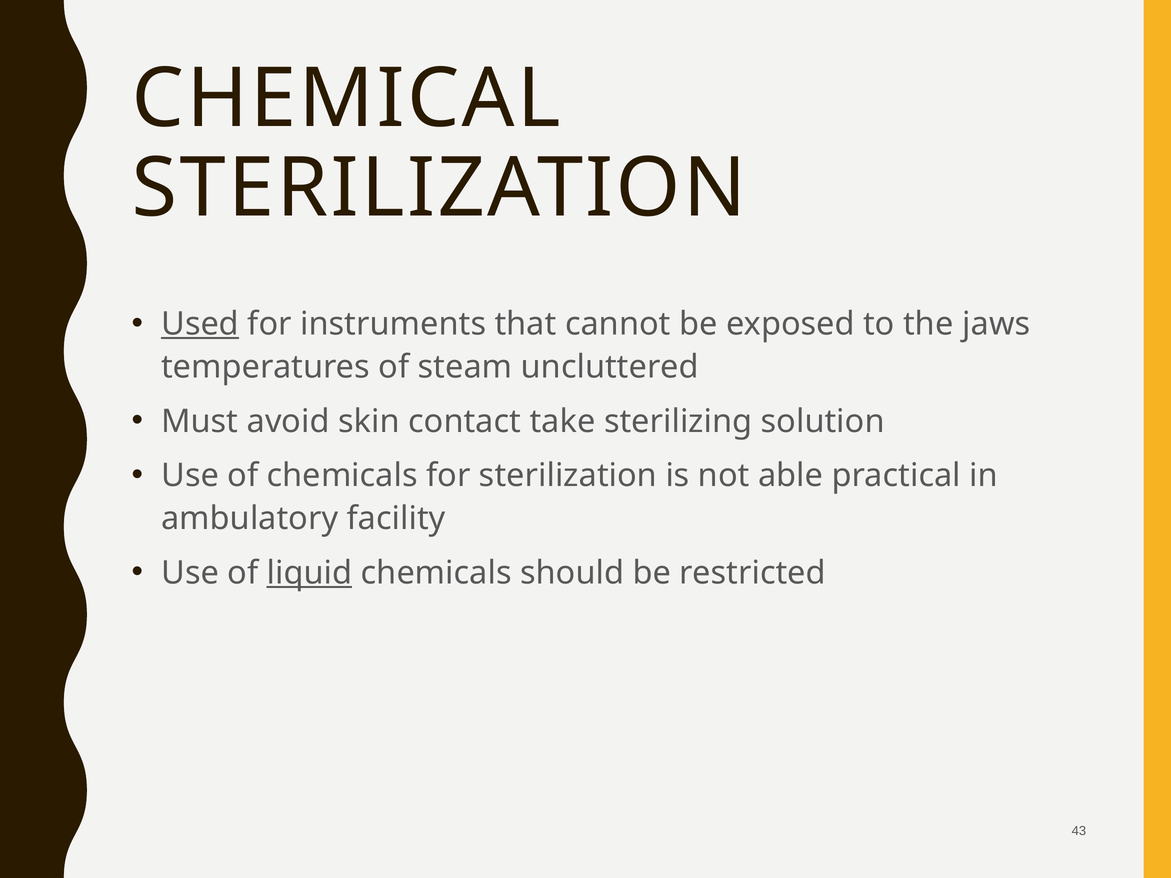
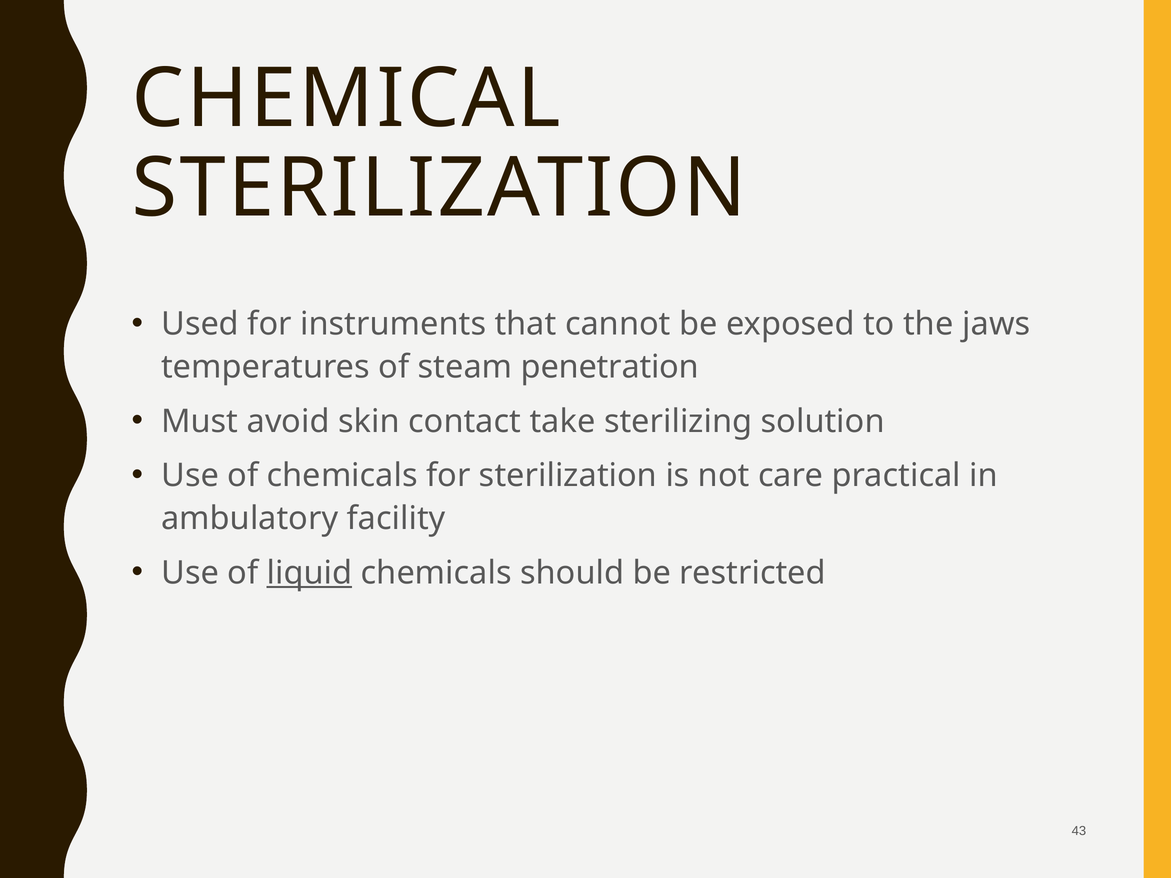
Used underline: present -> none (200, 324)
uncluttered: uncluttered -> penetration (610, 367)
able: able -> care (791, 476)
